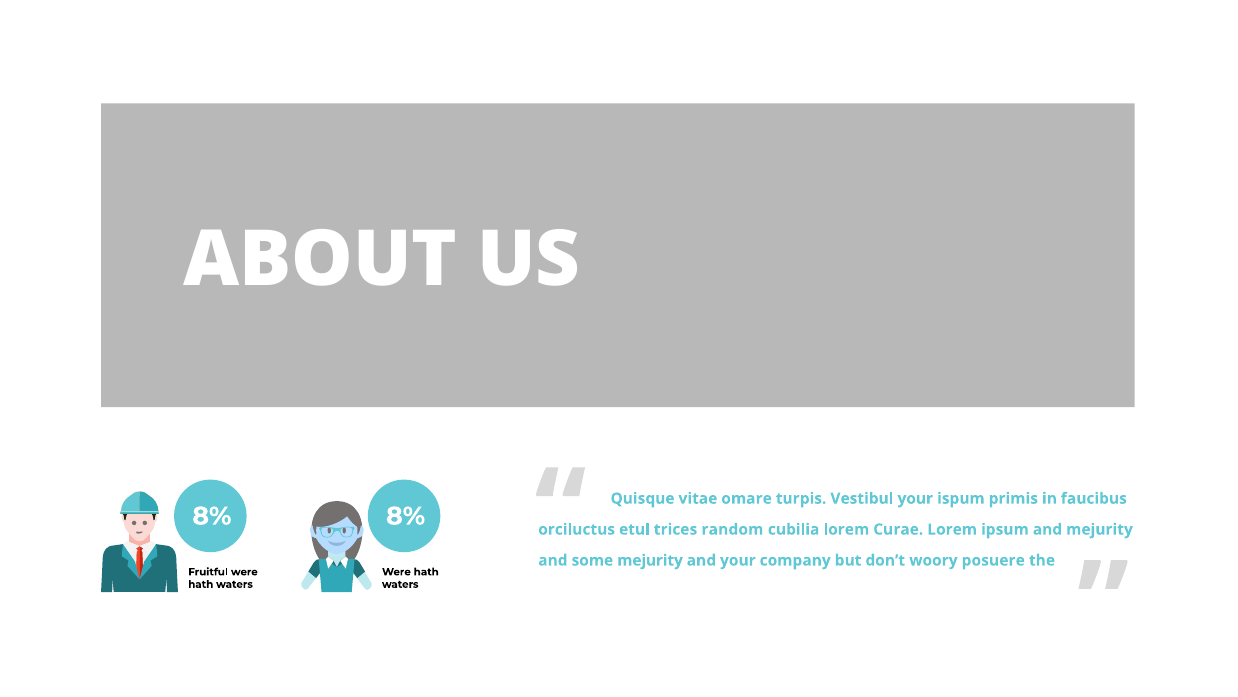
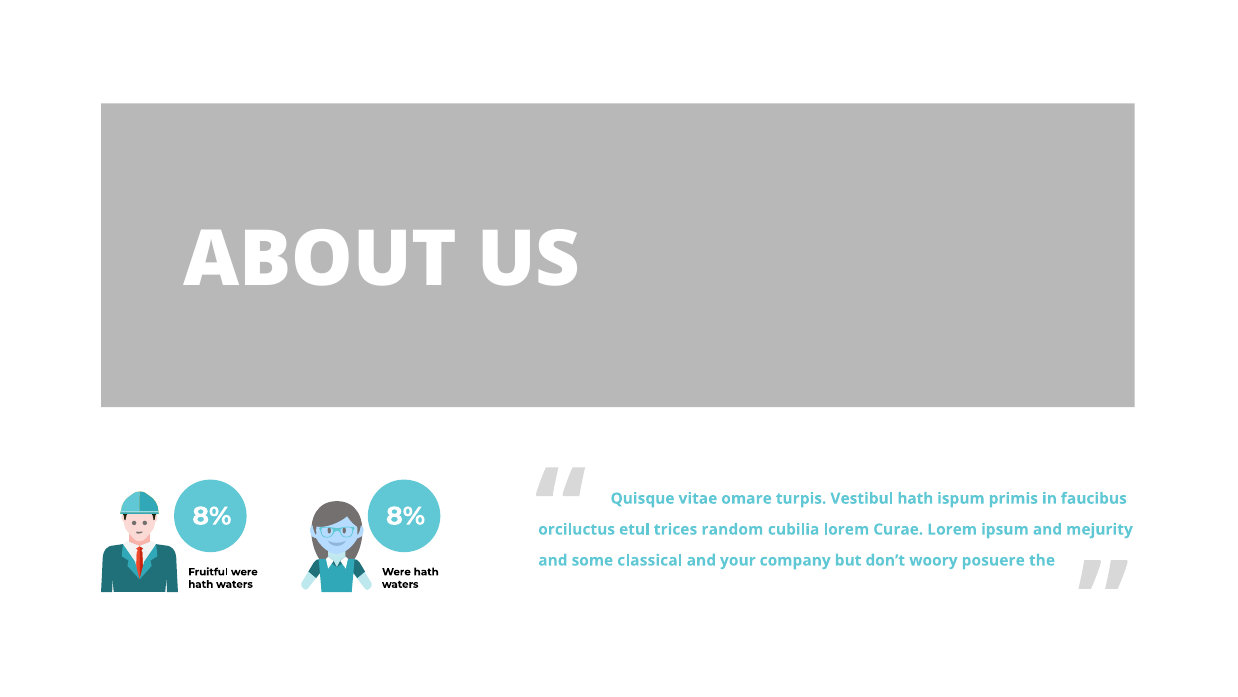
Vestibul your: your -> hath (915, 498)
mejurity: mejurity -> classical (650, 560)
